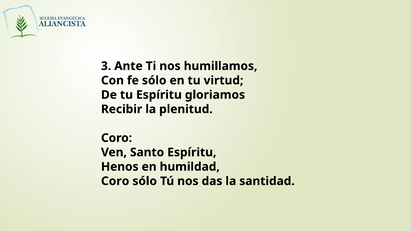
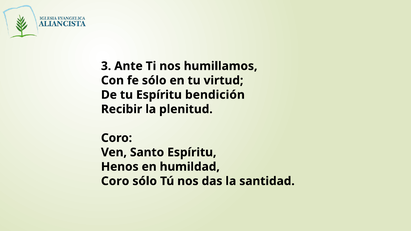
gloriamos: gloriamos -> bendición (215, 95)
